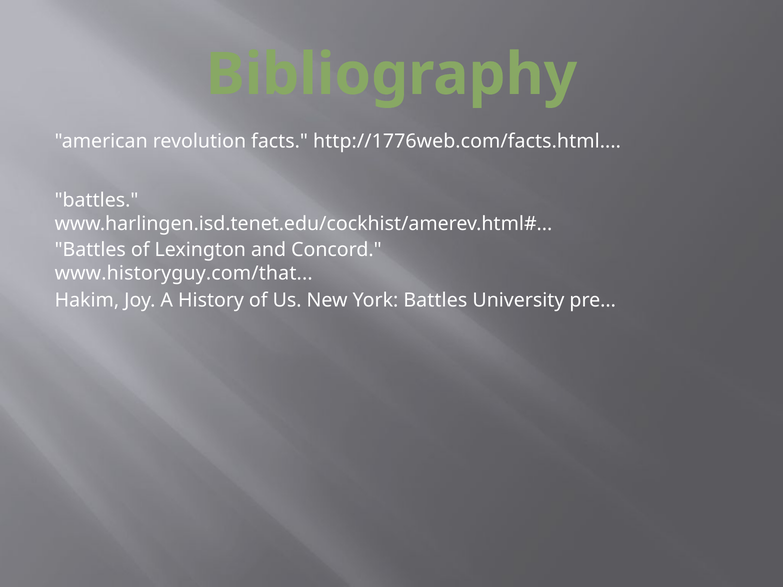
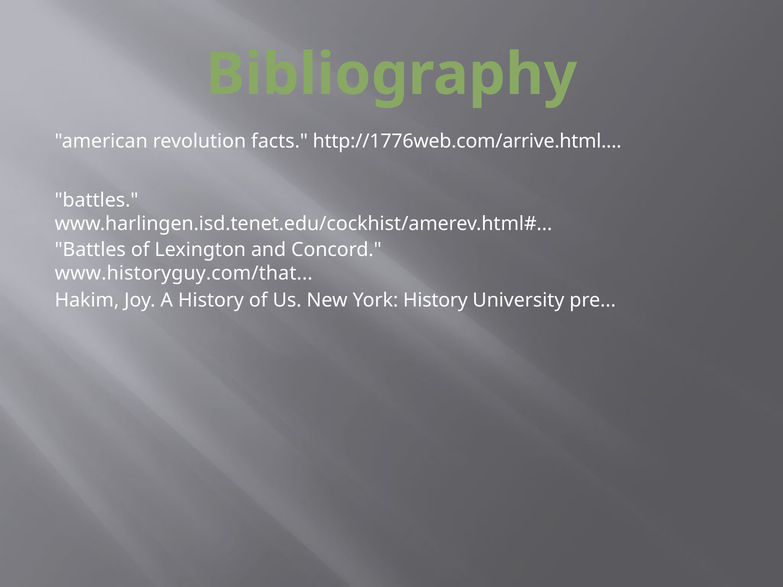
http://1776web.com/facts.html: http://1776web.com/facts.html -> http://1776web.com/arrive.html (467, 141)
York Battles: Battles -> History (435, 301)
